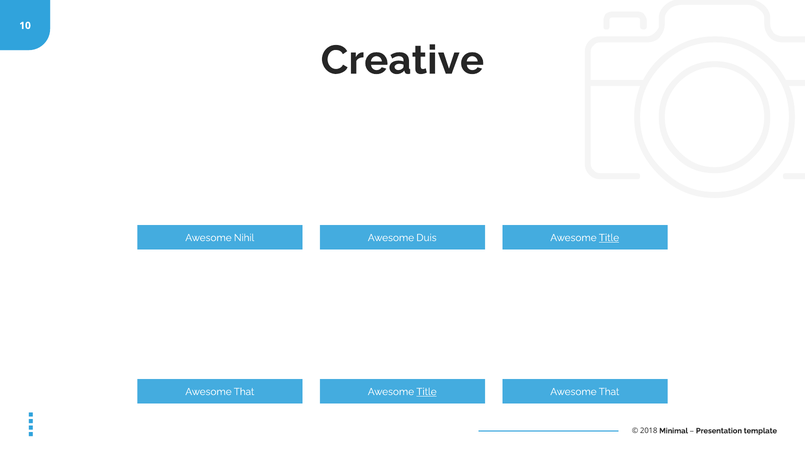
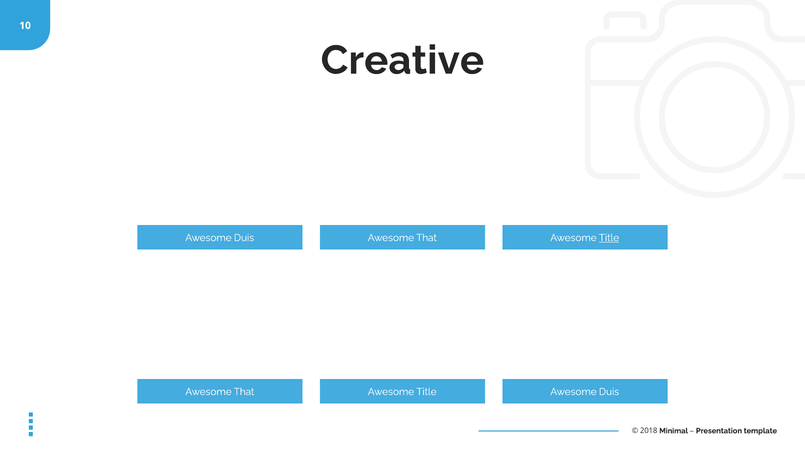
Nihil: Nihil -> Duis (244, 238)
Duis: Duis -> That (427, 238)
Title underline: present -> none (426, 392)
That: That -> Duis (609, 392)
